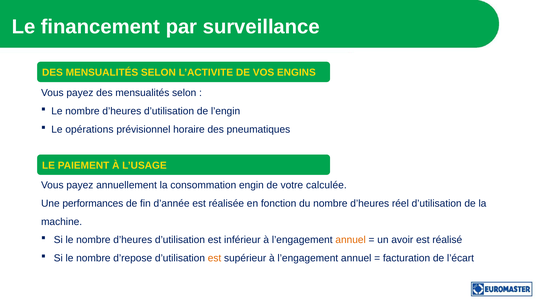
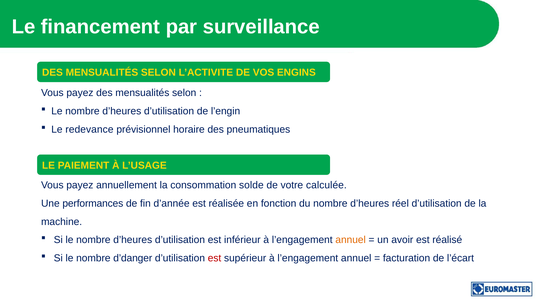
opérations: opérations -> redevance (89, 129)
engin: engin -> solde (251, 185)
d’repose: d’repose -> d’danger (133, 258)
est colour: orange -> red (215, 258)
